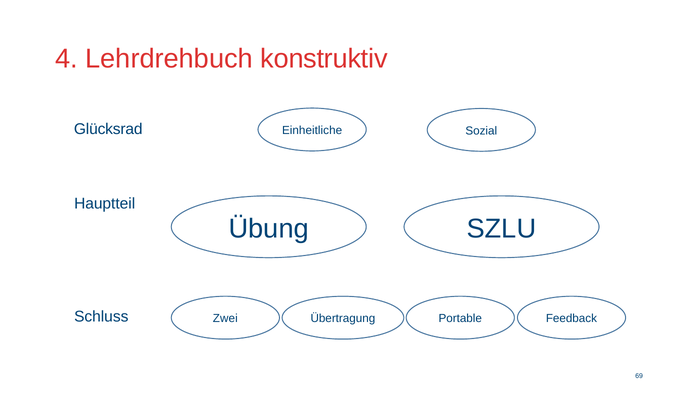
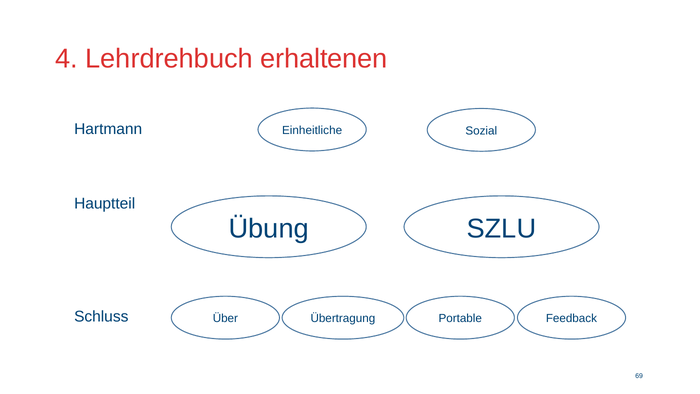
konstruktiv: konstruktiv -> erhaltenen (324, 59)
Glücksrad: Glücksrad -> Hartmann (108, 129)
Zwei: Zwei -> Über (225, 318)
